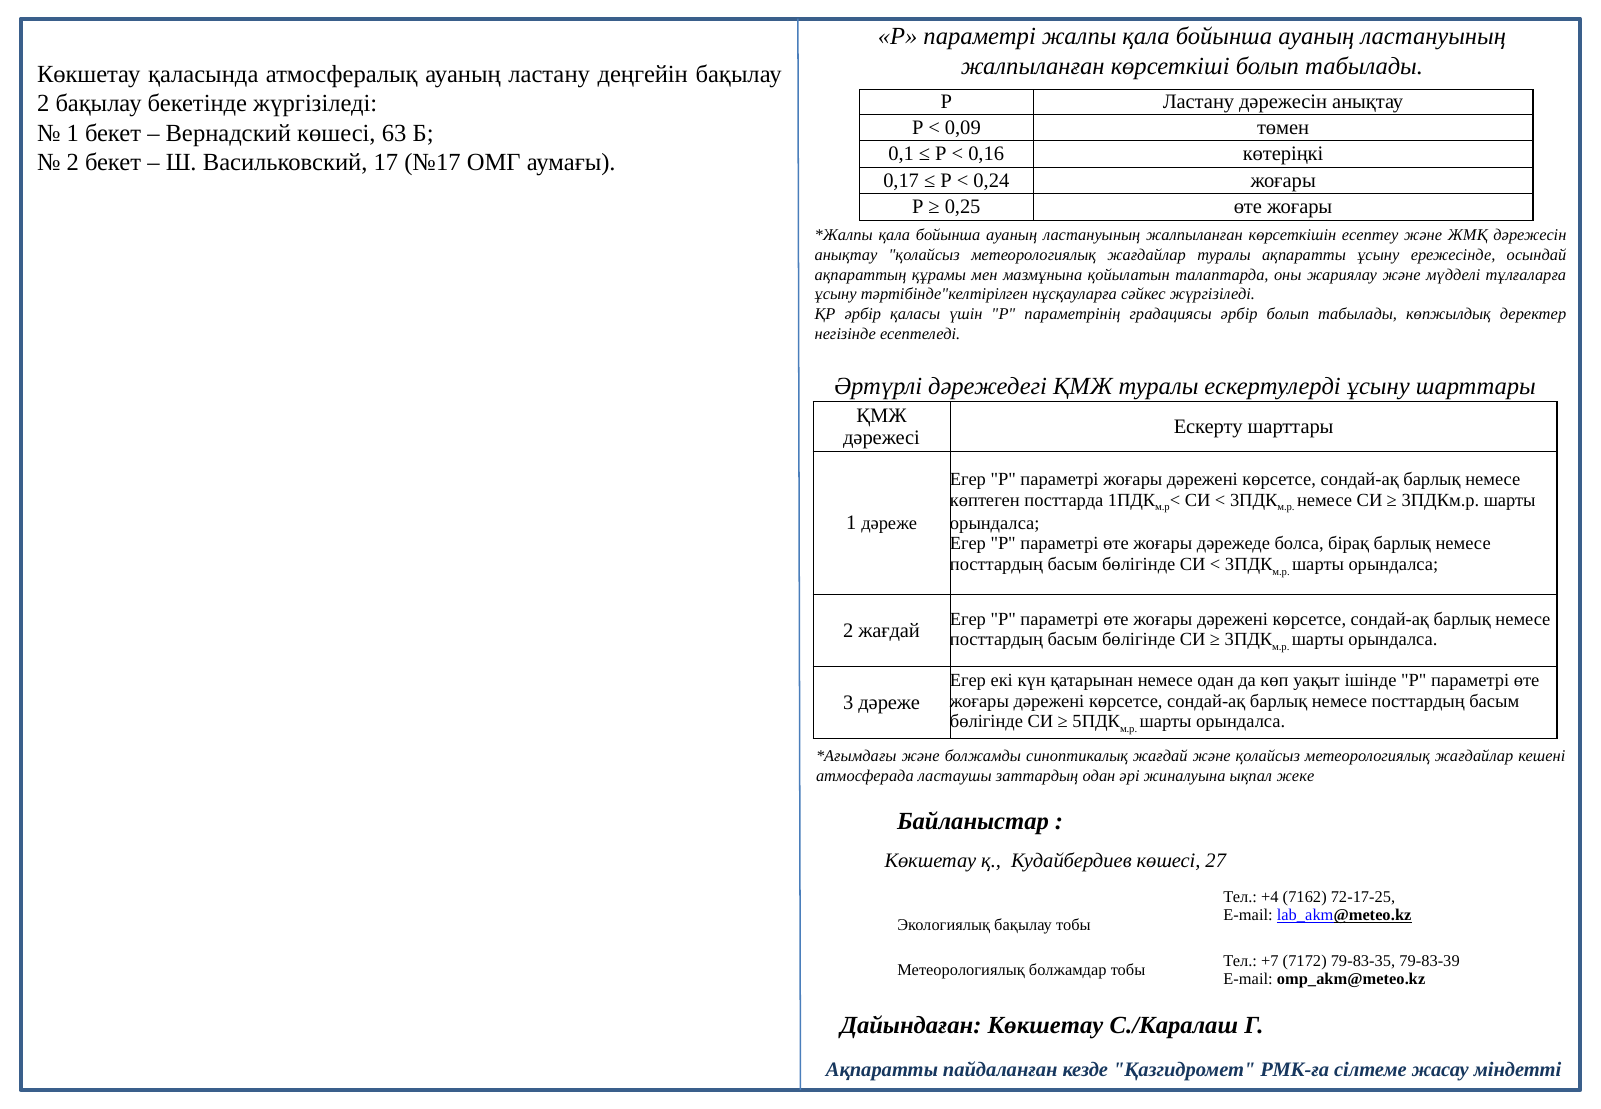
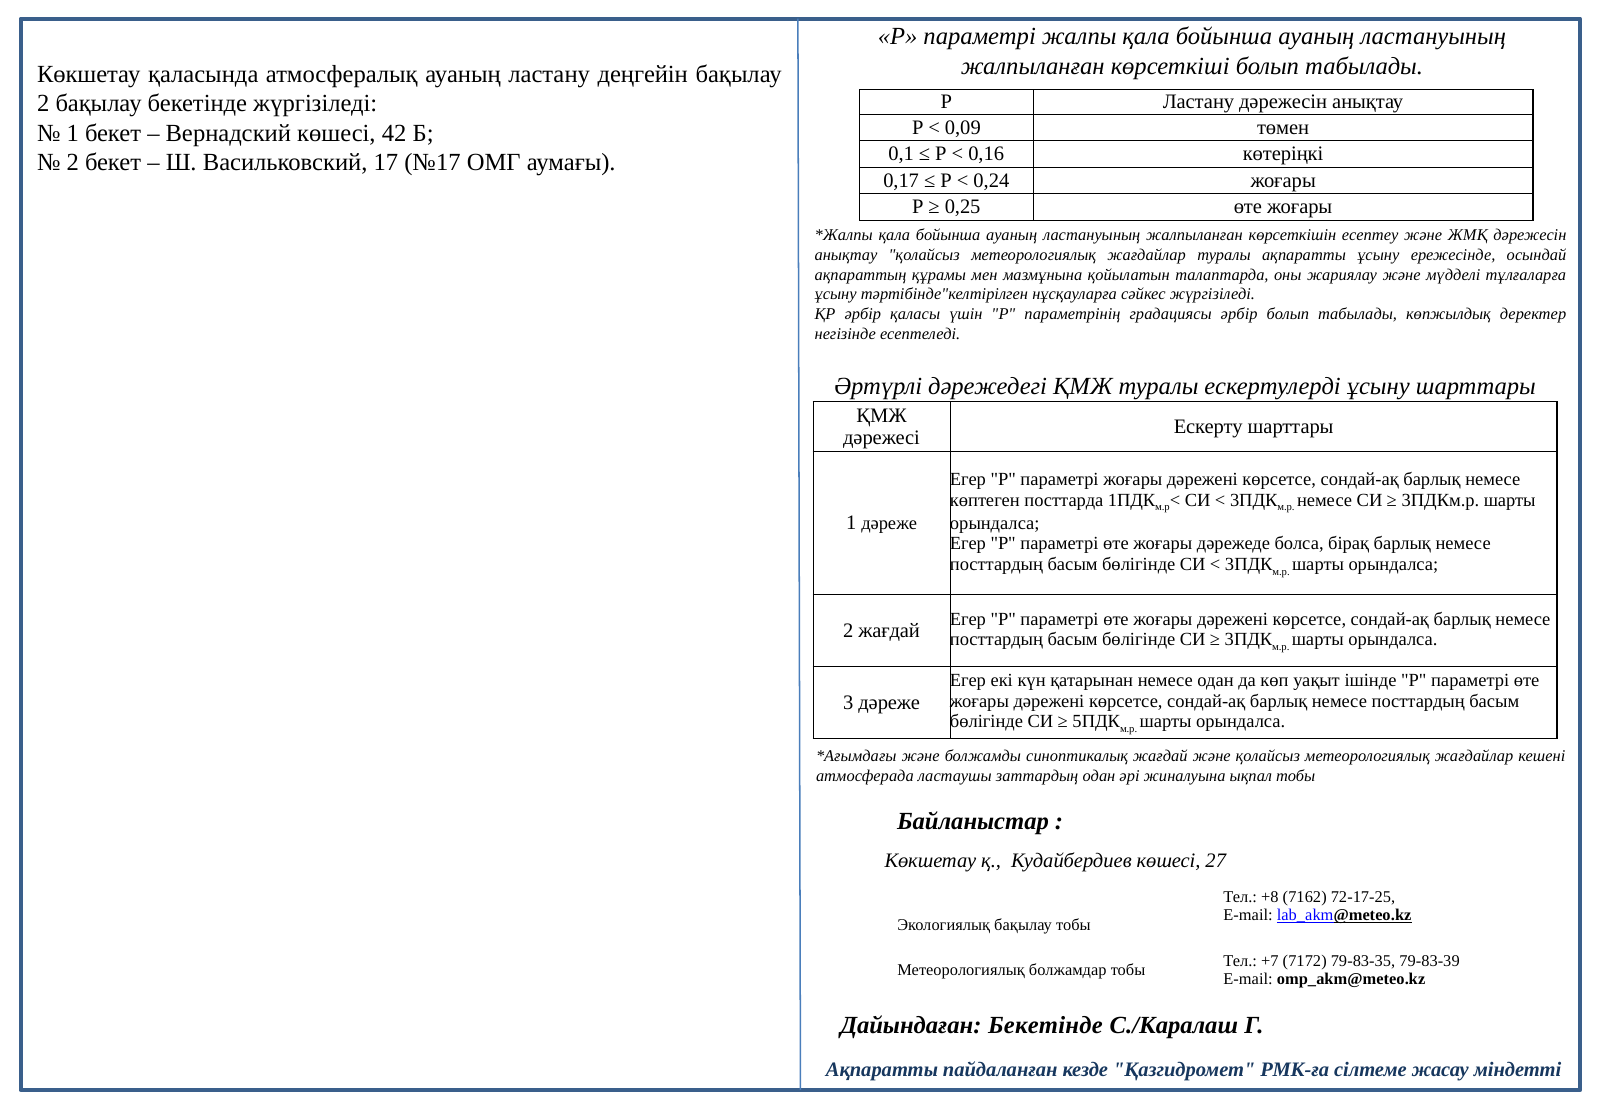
63: 63 -> 42 (394, 133)
ықпал жеке: жеке -> тобы (1296, 775)
+4: +4 -> +8 (1270, 897)
Дайындаған Көкшетау: Көкшетау -> Бекетінде (1045, 1025)
